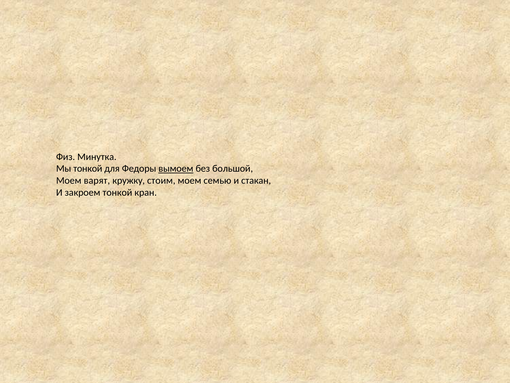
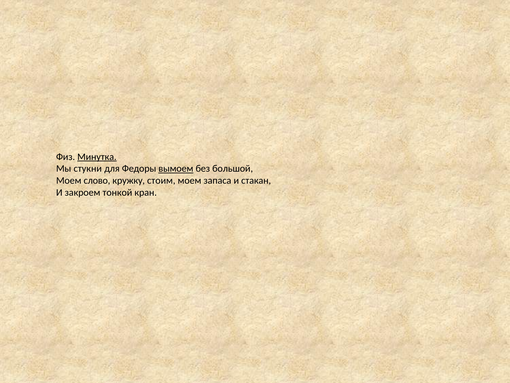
Минутка underline: none -> present (97, 157)
Мы тонкой: тонкой -> стукни (88, 169)
варят: варят -> слово (97, 180)
семью: семью -> запаса (217, 180)
